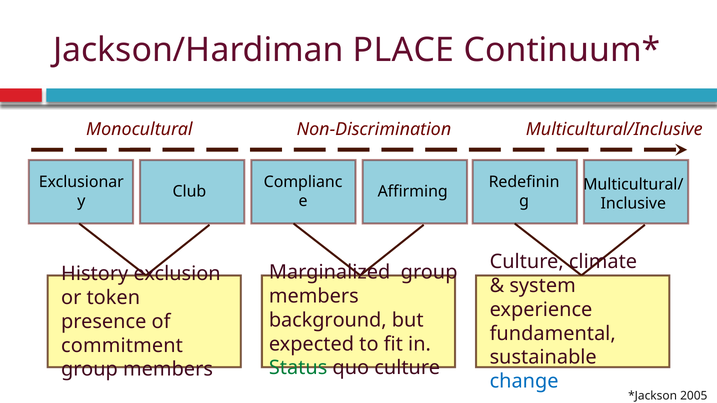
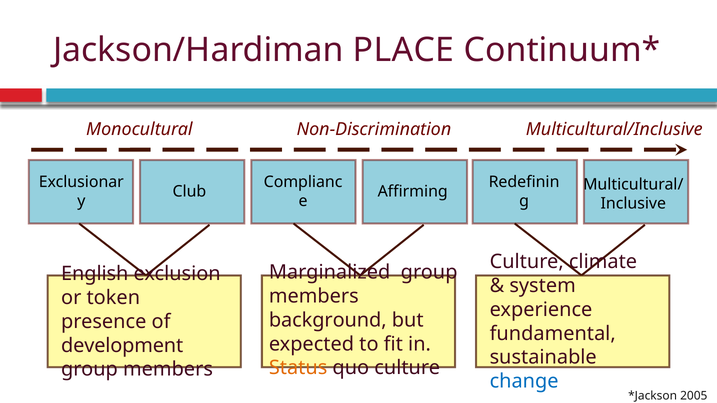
History: History -> English (95, 274)
commitment: commitment -> development (122, 346)
Status colour: green -> orange (298, 368)
